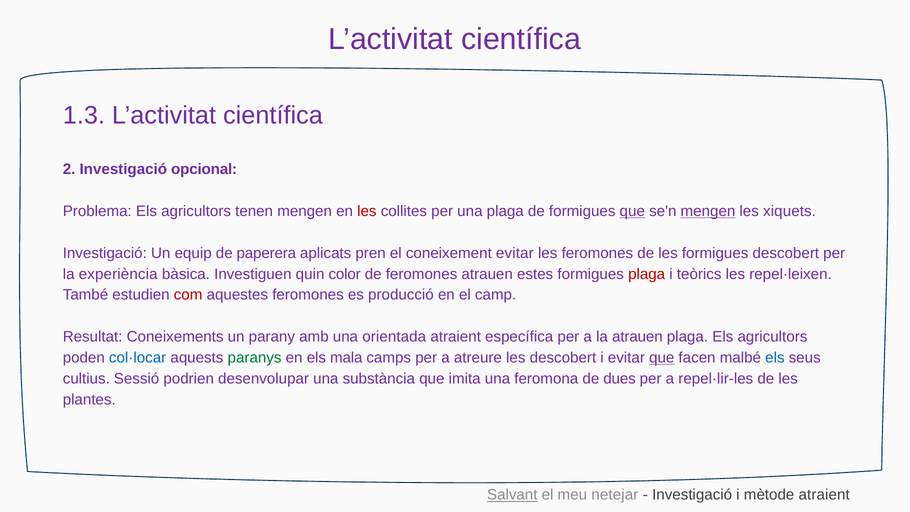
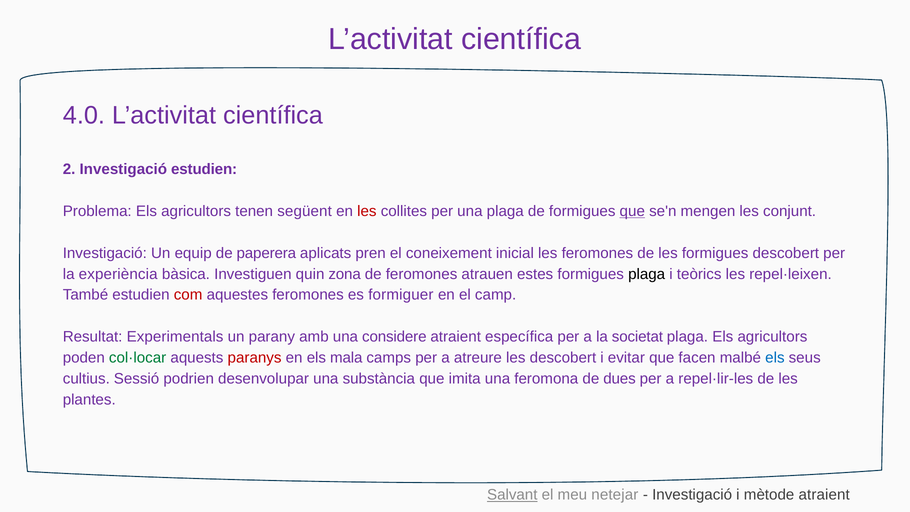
1.3: 1.3 -> 4.0 (84, 116)
Investigació opcional: opcional -> estudien (204, 169)
tenen mengen: mengen -> següent (305, 211)
mengen underline: present -> none (708, 211)
xiquets: xiquets -> conjunt (790, 211)
coneixement evitar: evitar -> inicial (515, 253)
color: color -> zona (345, 274)
plaga colour: red -> black (647, 274)
producció: producció -> formiguer (401, 295)
Coneixements: Coneixements -> Experimentals (175, 337)
orientada: orientada -> considere (394, 337)
la atrauen: atrauen -> societat (637, 337)
col·locar colour: blue -> green (138, 358)
paranys colour: green -> red (255, 358)
que underline: present -> none (662, 358)
